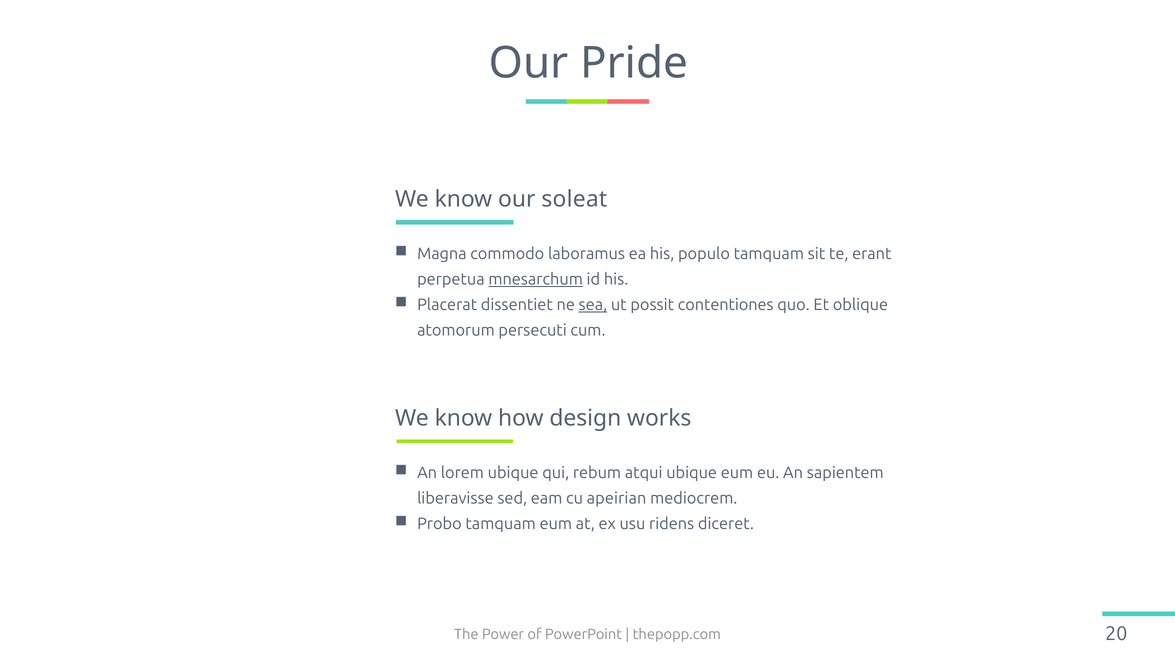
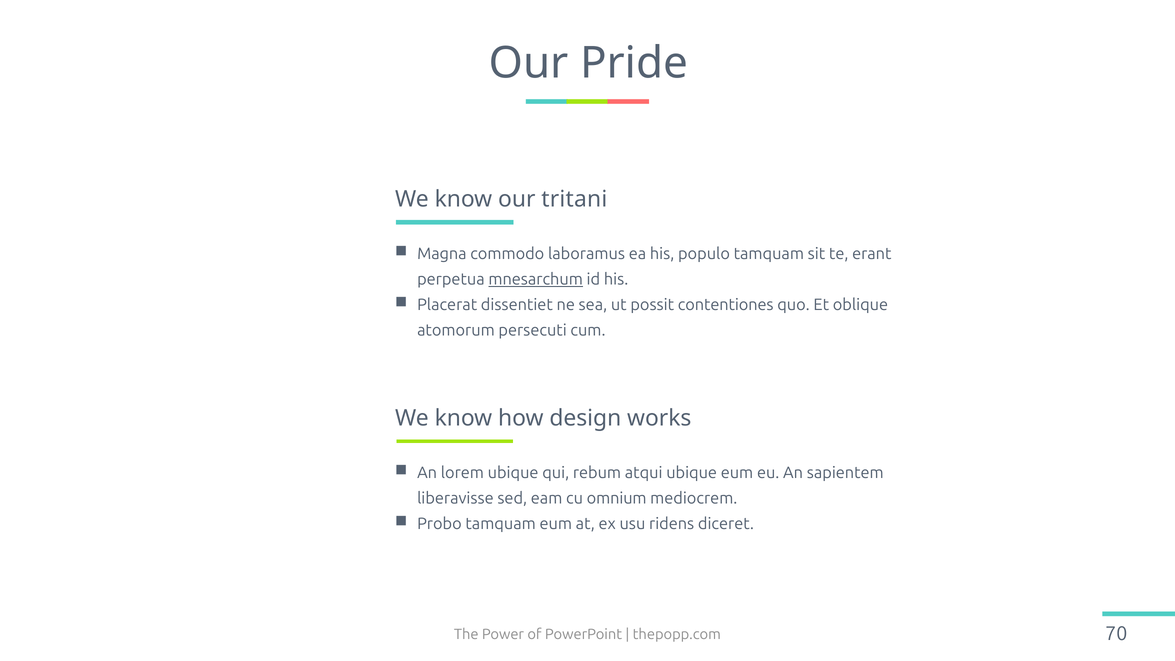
soleat: soleat -> tritani (574, 199)
sea underline: present -> none (593, 305)
apeirian: apeirian -> omnium (617, 498)
20: 20 -> 70 (1116, 634)
